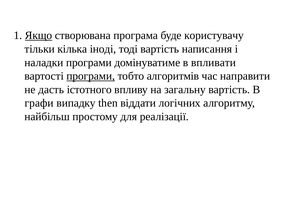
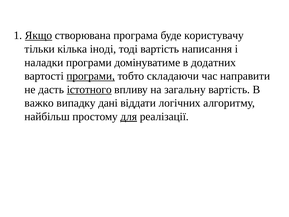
впливати: впливати -> додатних (214, 62)
алгоритмів: алгоритмів -> складаючи (173, 76)
істотного underline: none -> present (89, 89)
графи: графи -> важко (39, 103)
then: then -> дані (108, 103)
для underline: none -> present (129, 116)
